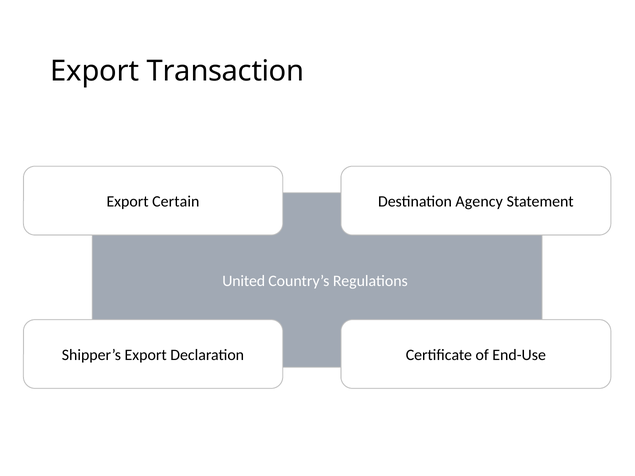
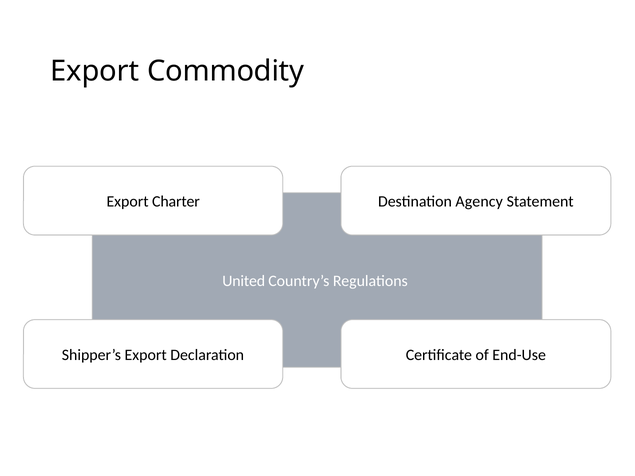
Transaction: Transaction -> Commodity (226, 71)
Certain: Certain -> Charter (176, 202)
